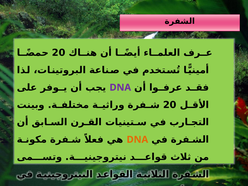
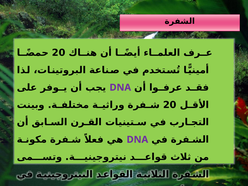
DNA colour: orange -> purple (137, 140)
